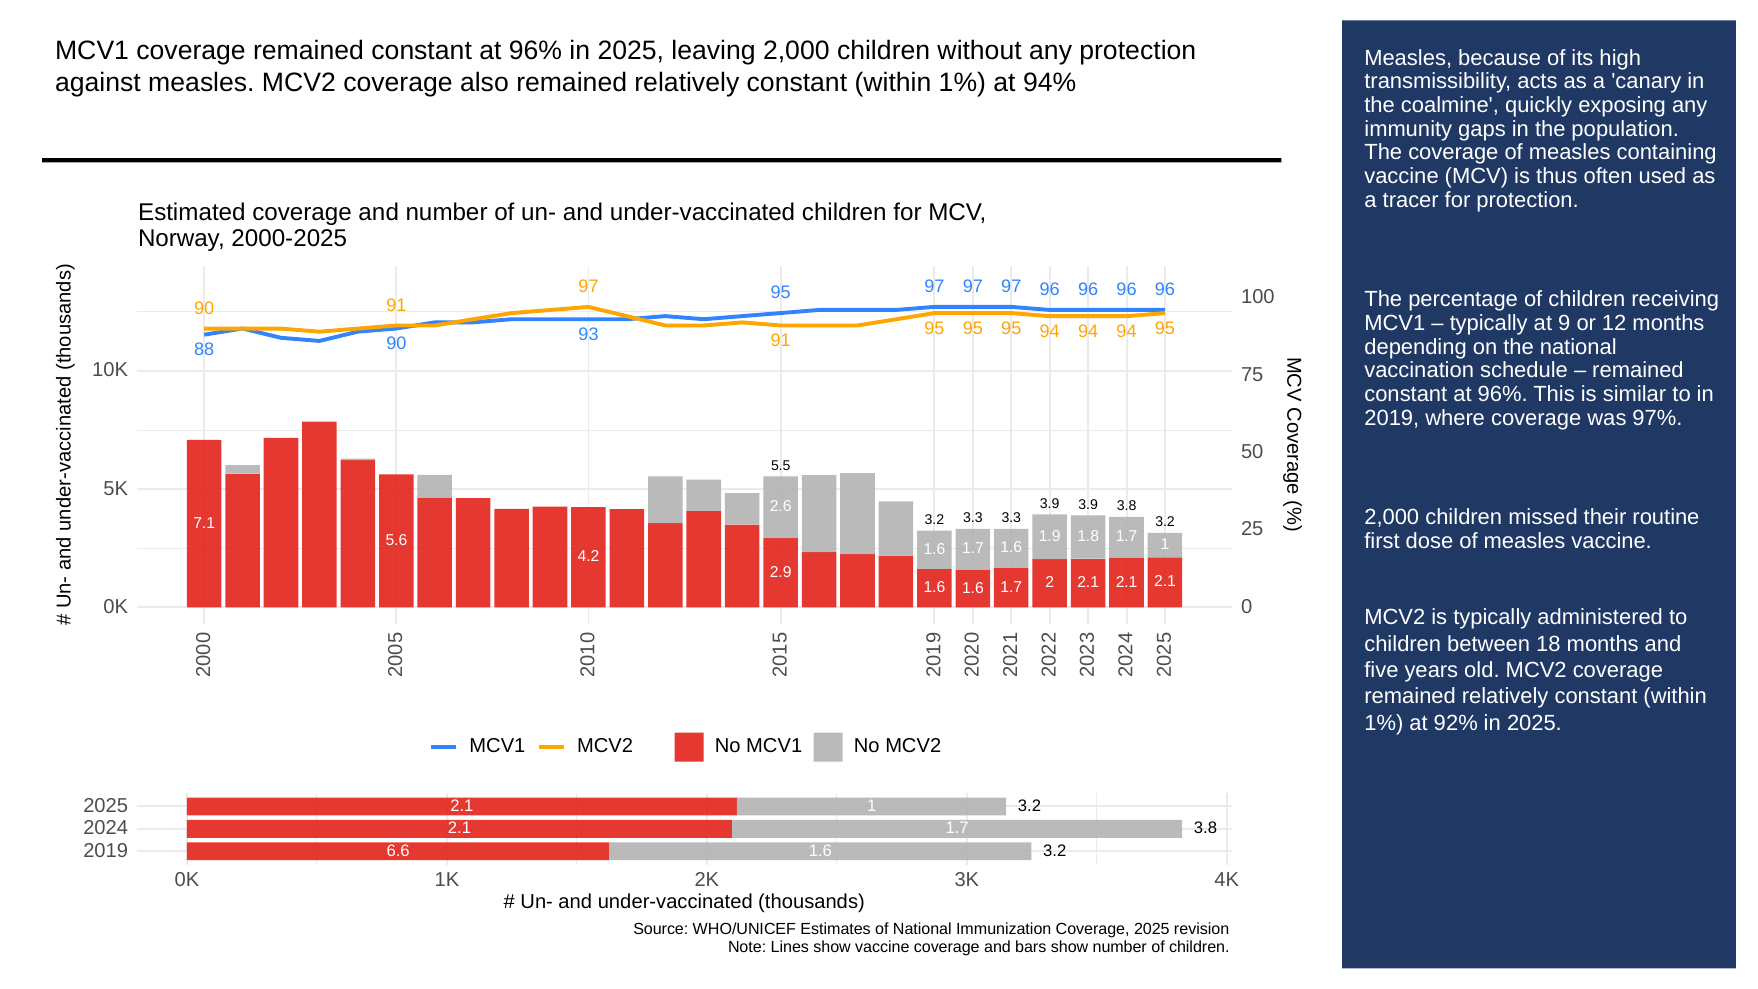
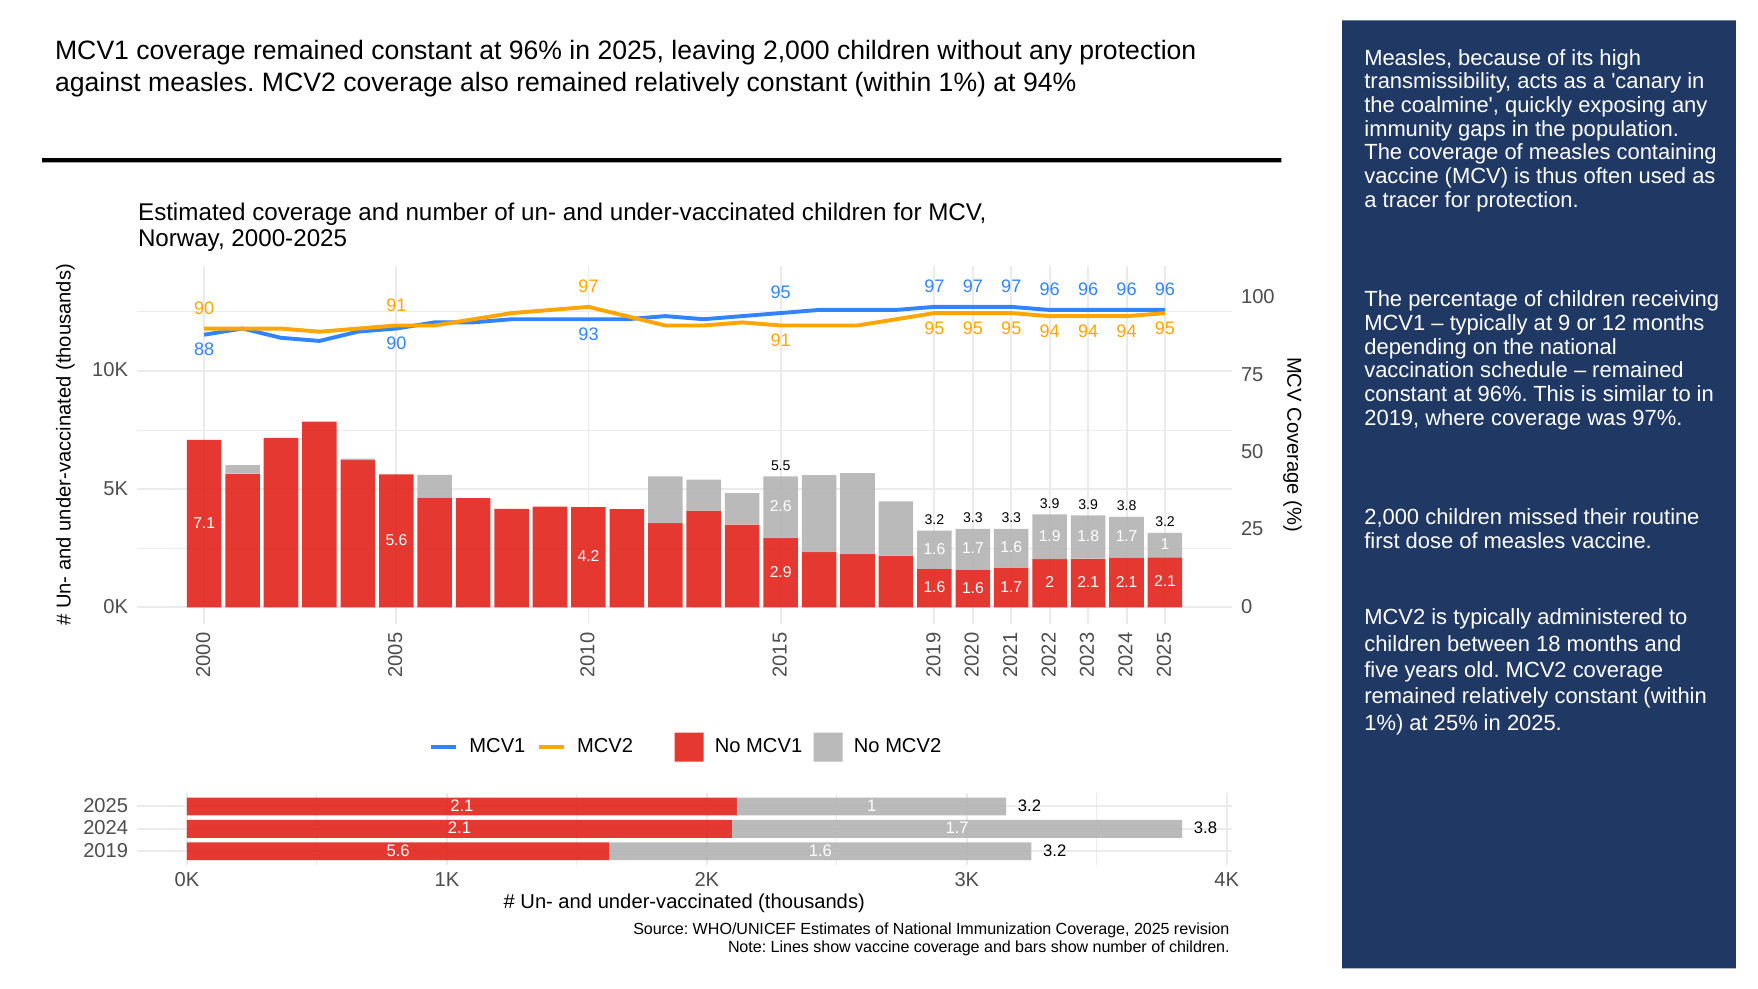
92%: 92% -> 25% (1456, 723)
6.6: 6.6 -> 5.6 (398, 850)
